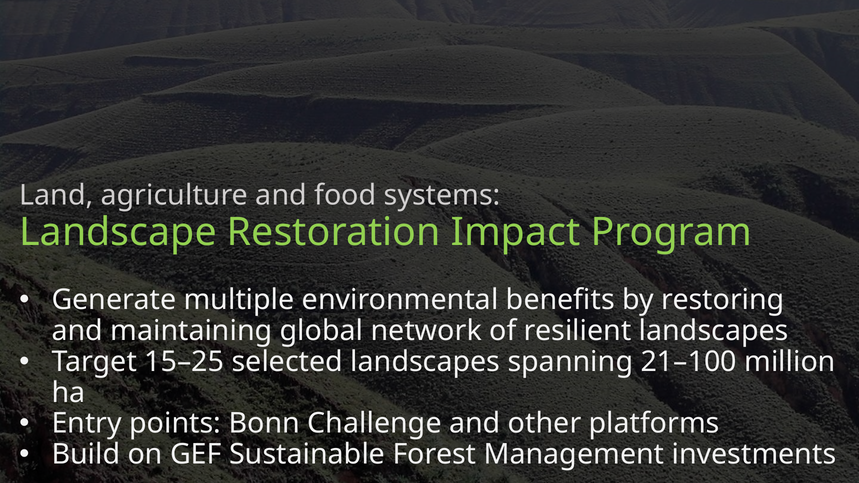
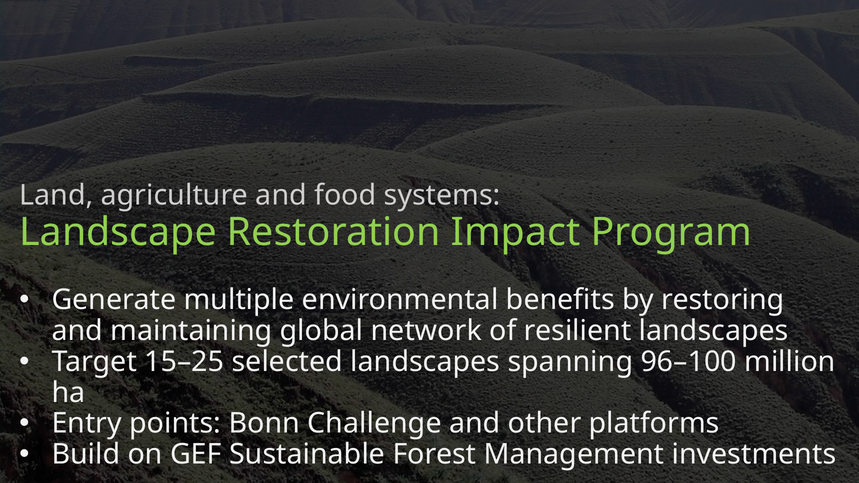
21–100: 21–100 -> 96–100 (689, 362)
